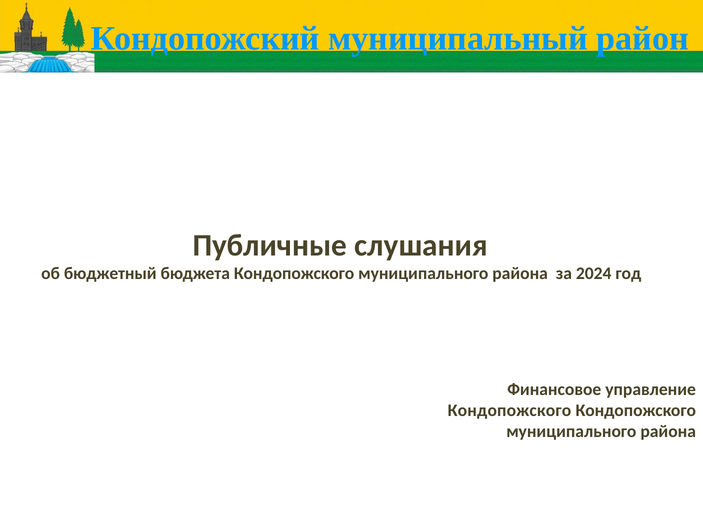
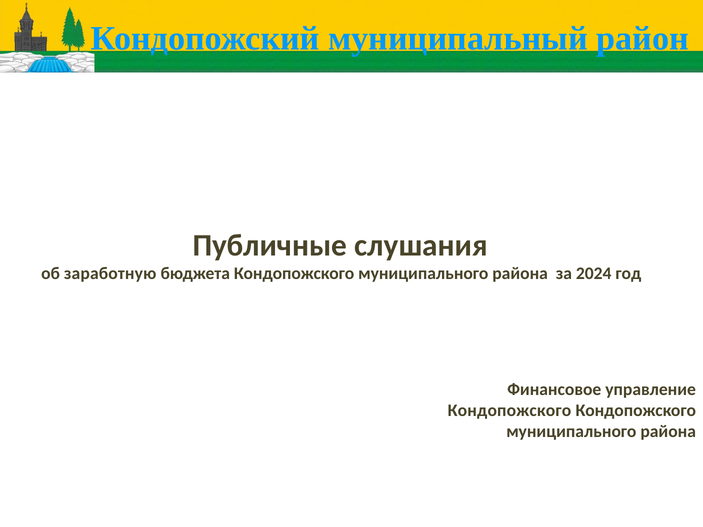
бюджетный: бюджетный -> заработную (110, 274)
